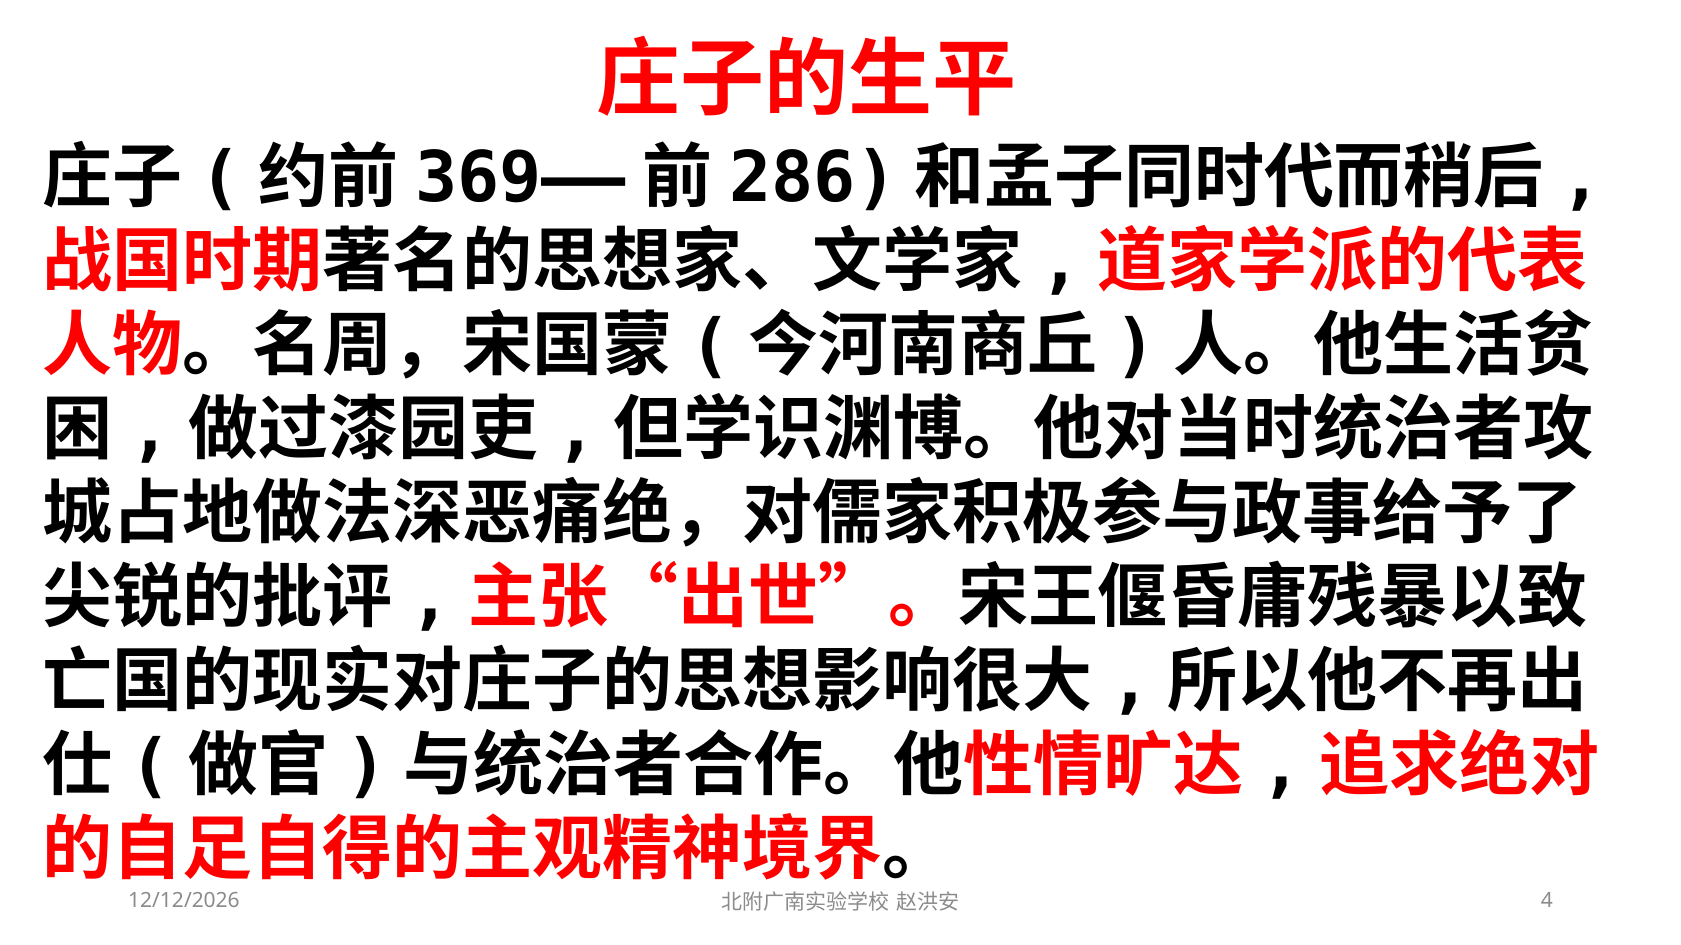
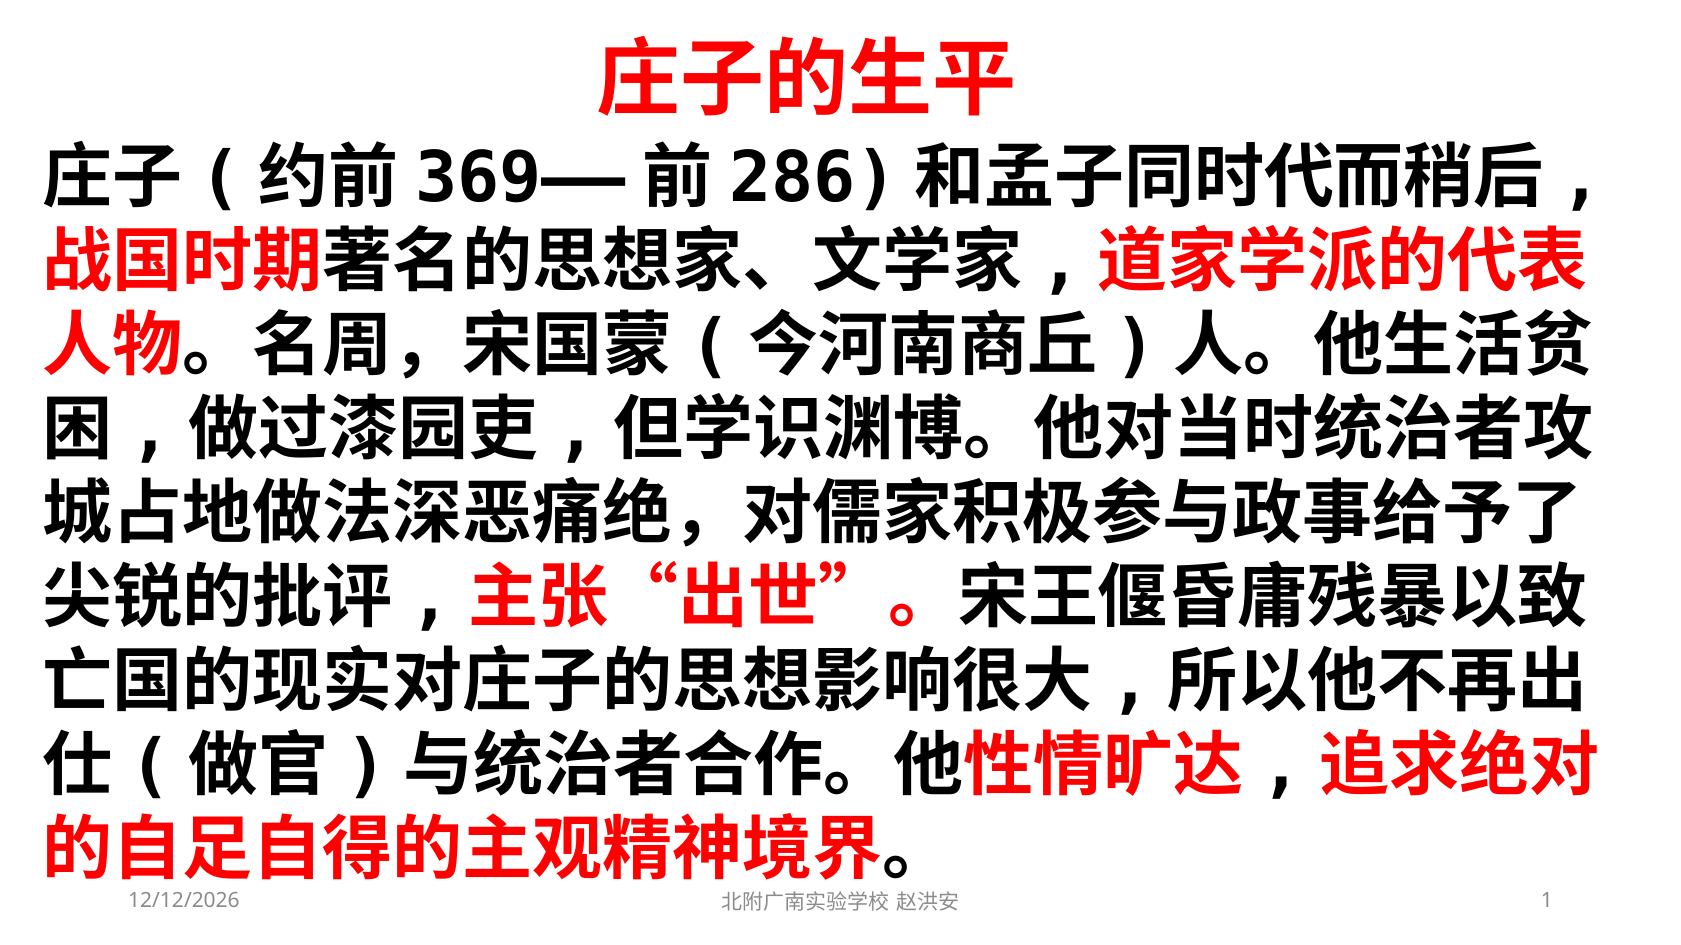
4: 4 -> 1 (1547, 901)
